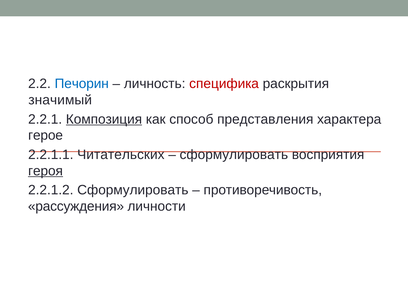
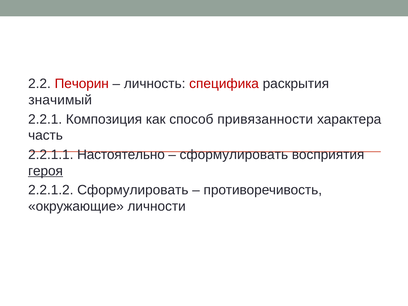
Печорин colour: blue -> red (82, 84)
Композиция underline: present -> none (104, 119)
представления: представления -> привязанности (265, 119)
герое: герое -> часть (46, 135)
Читательских: Читательских -> Настоятельно (121, 155)
рассуждения: рассуждения -> окружающие (76, 206)
